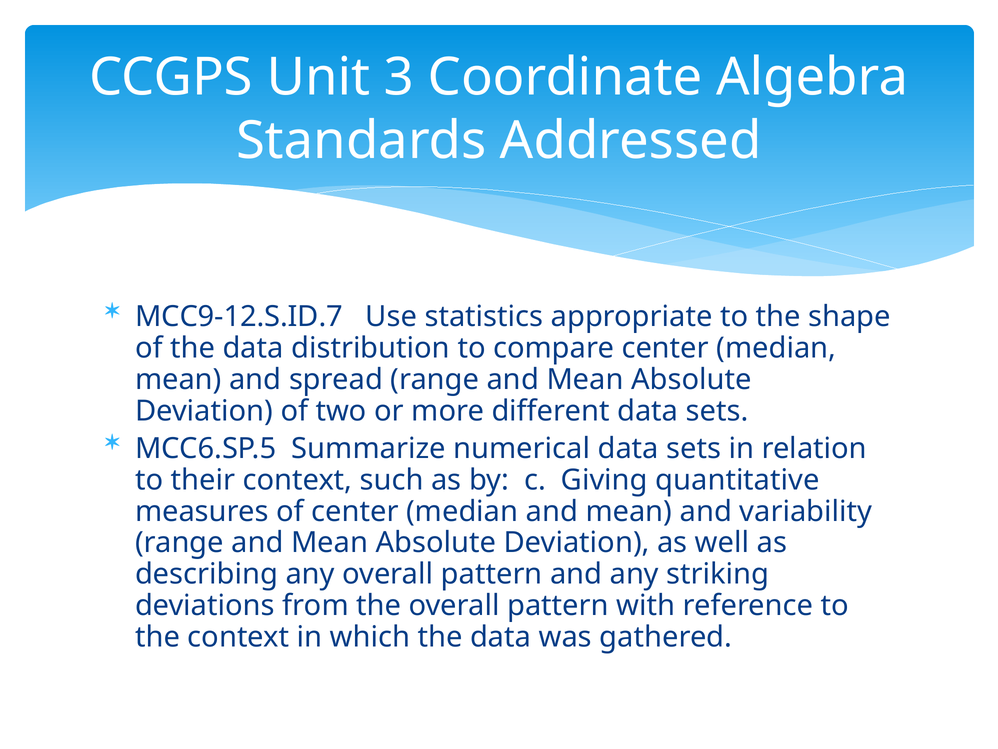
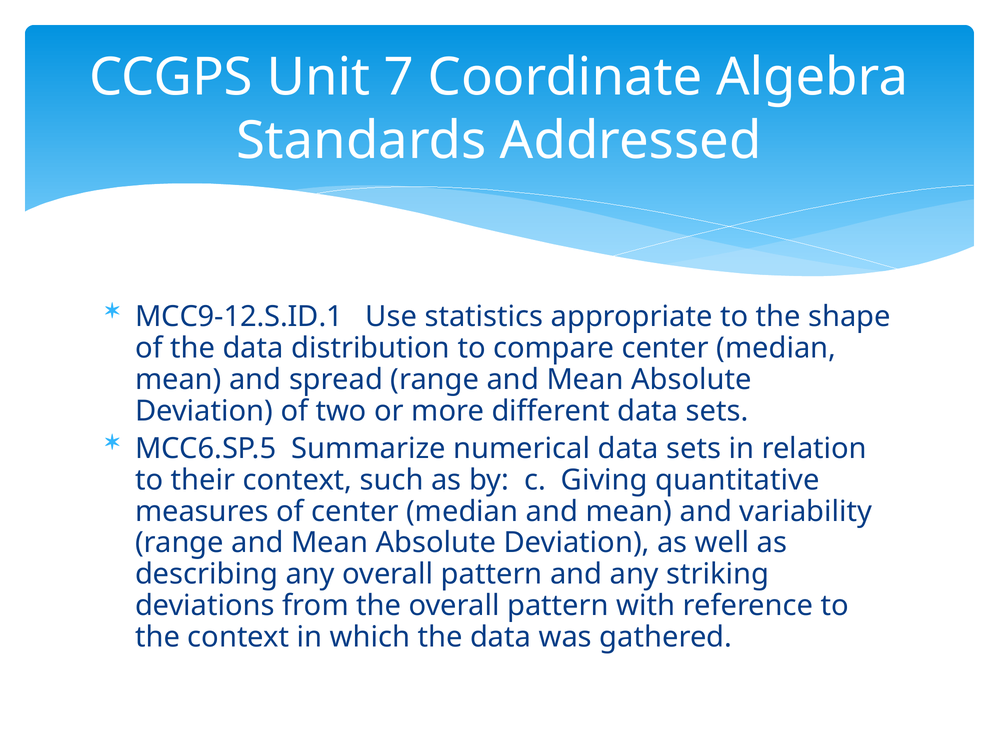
3: 3 -> 7 (399, 77)
MCC9-12.S.ID.7: MCC9-12.S.ID.7 -> MCC9-12.S.ID.1 (239, 317)
